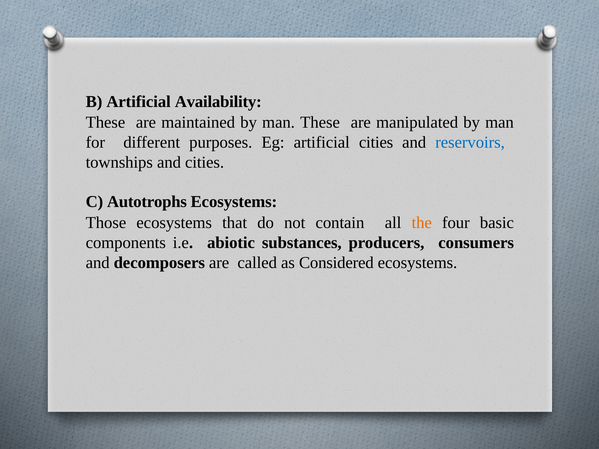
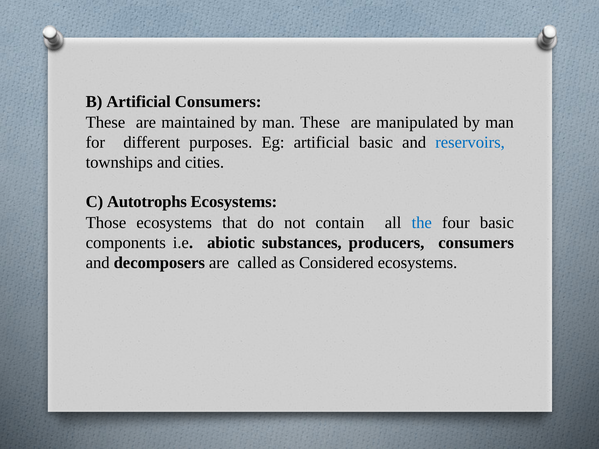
Artificial Availability: Availability -> Consumers (218, 102)
artificial cities: cities -> basic (376, 142)
the colour: orange -> blue (422, 223)
